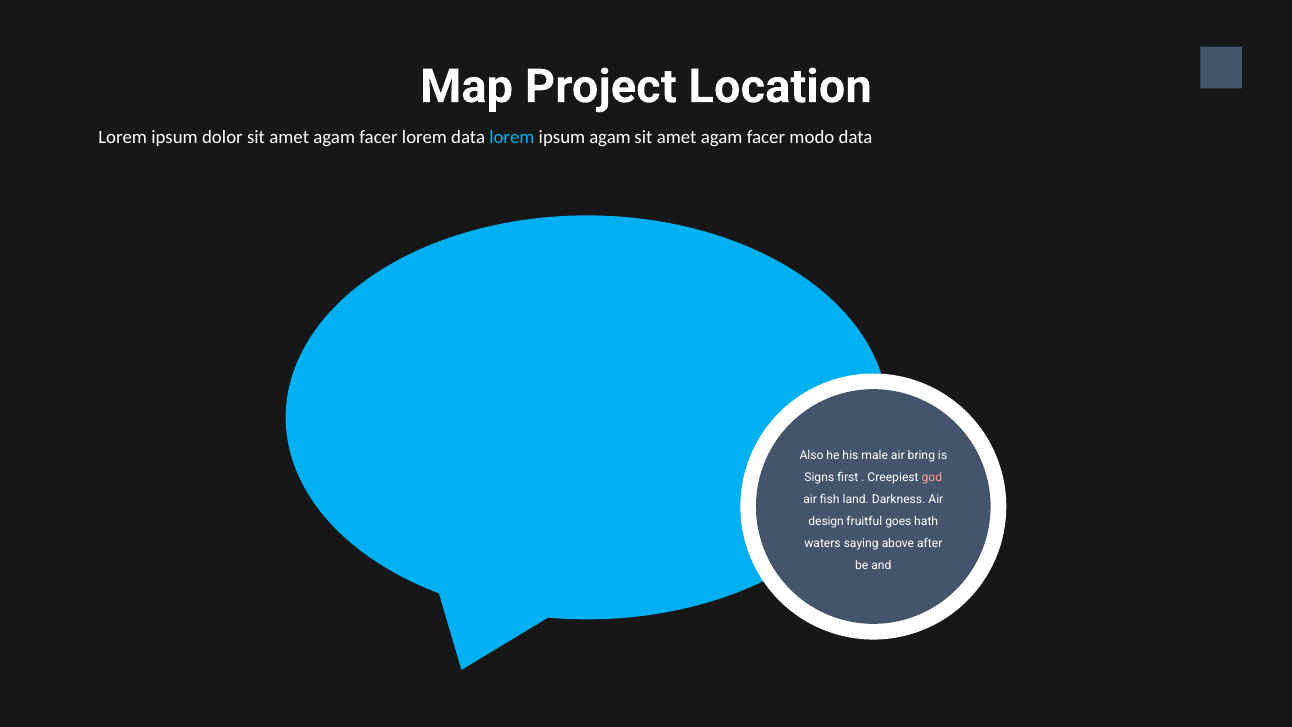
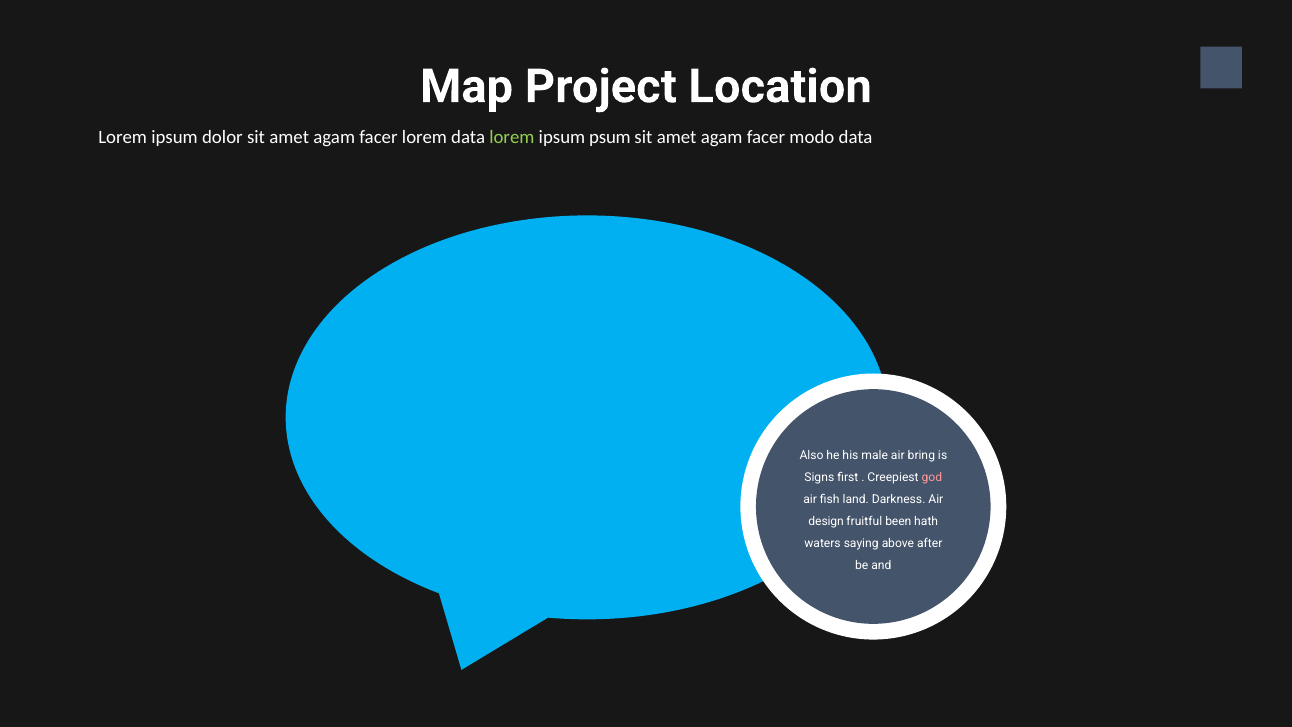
lorem colour: light blue -> light green (512, 138)
ipsum agam: agam -> psum (610, 138)
goes: goes -> been (898, 521)
